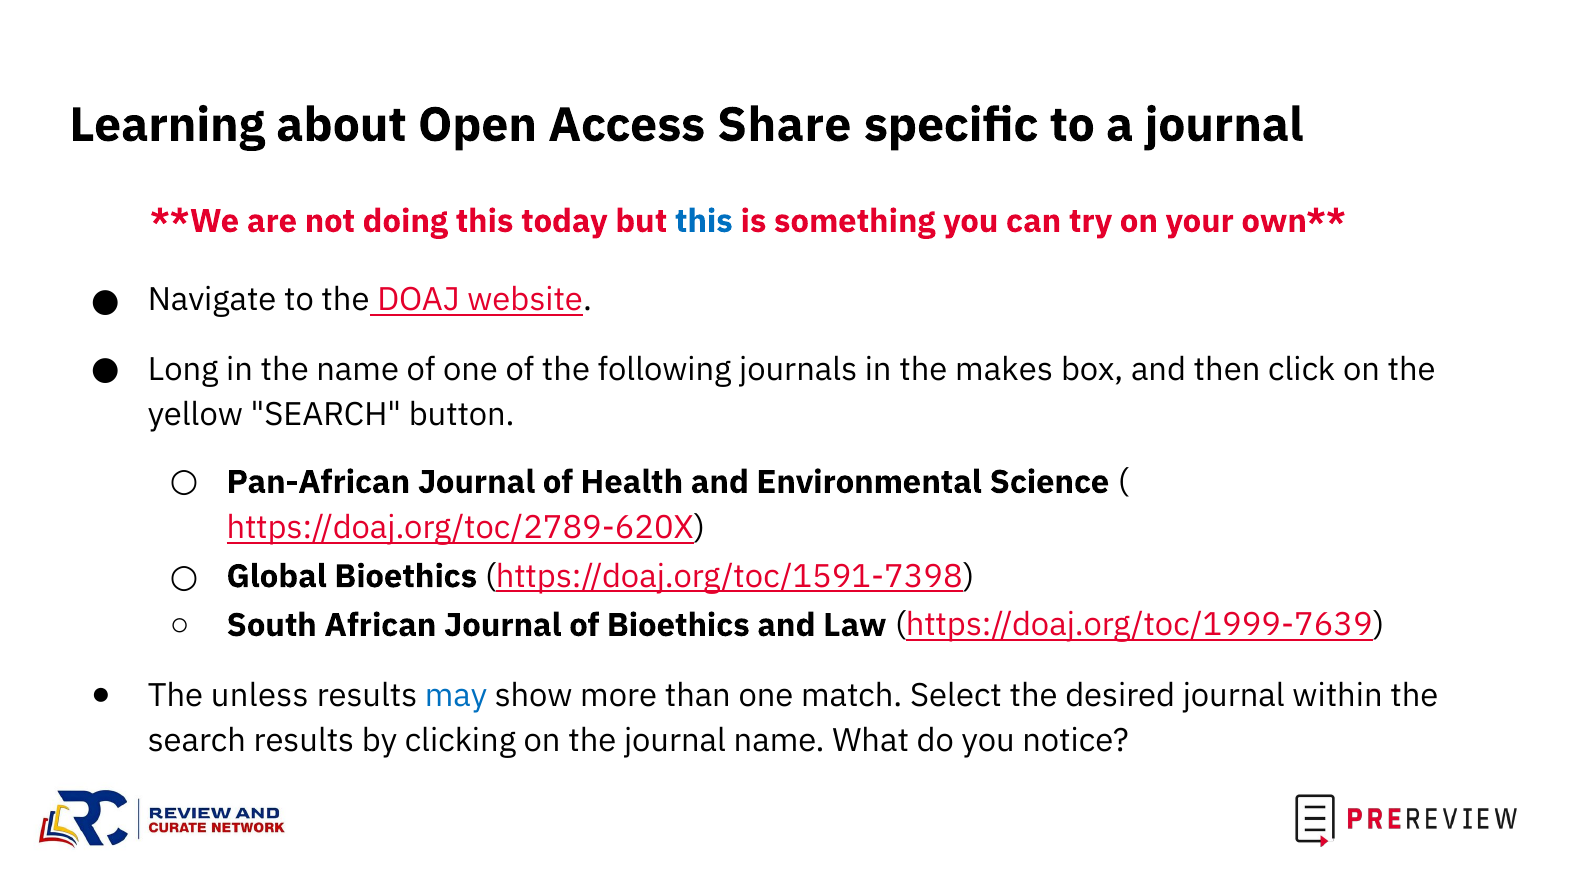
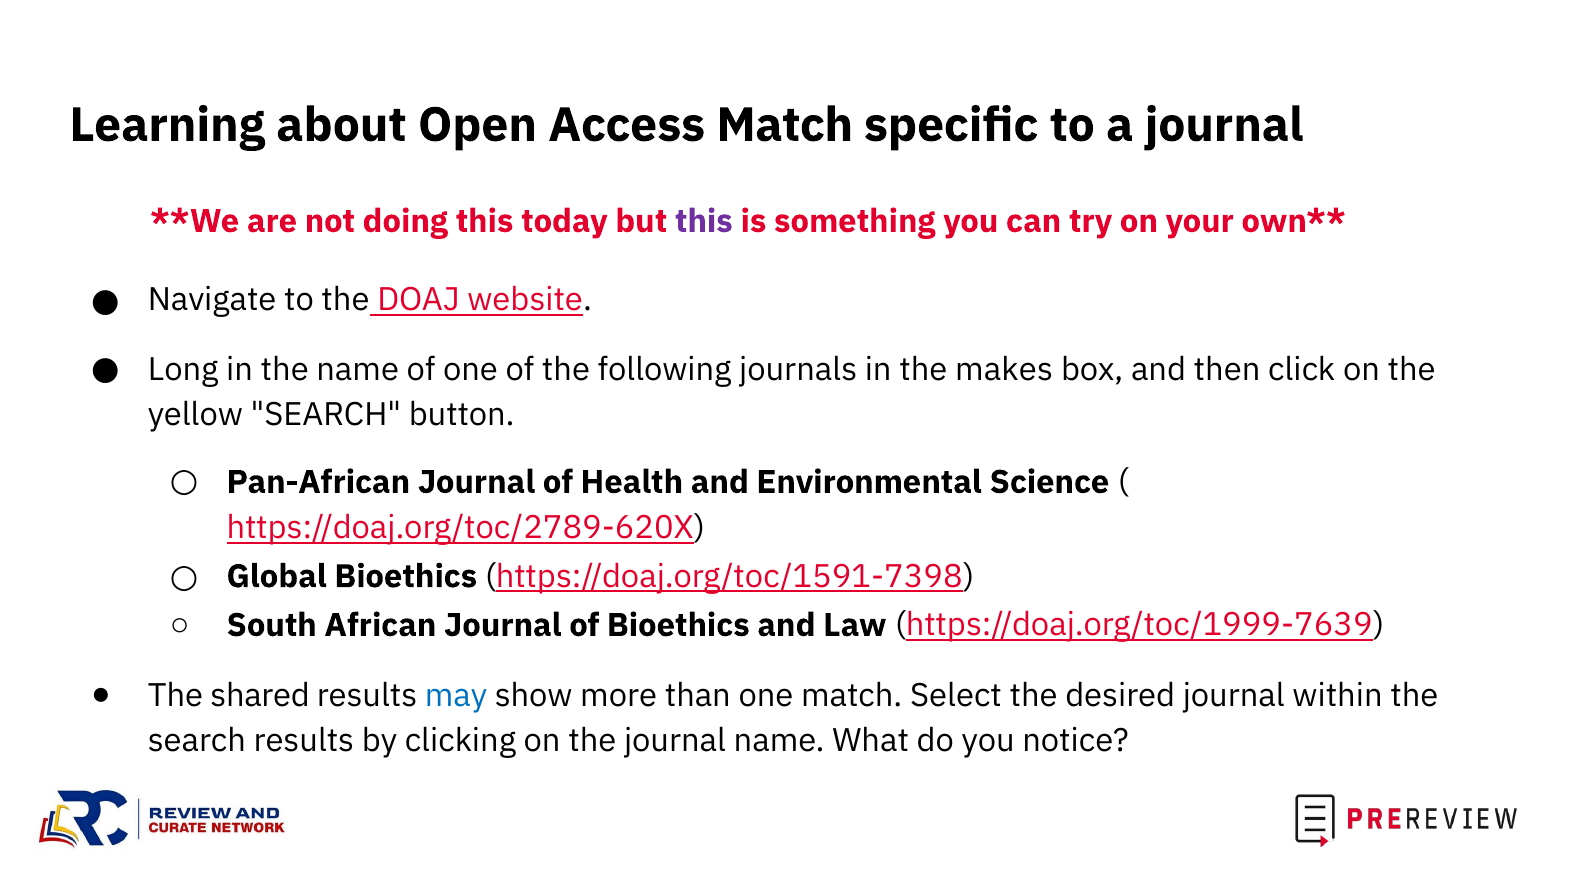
Access Share: Share -> Match (785, 125)
this colour: blue -> purple (704, 221)
unless: unless -> shared (260, 696)
